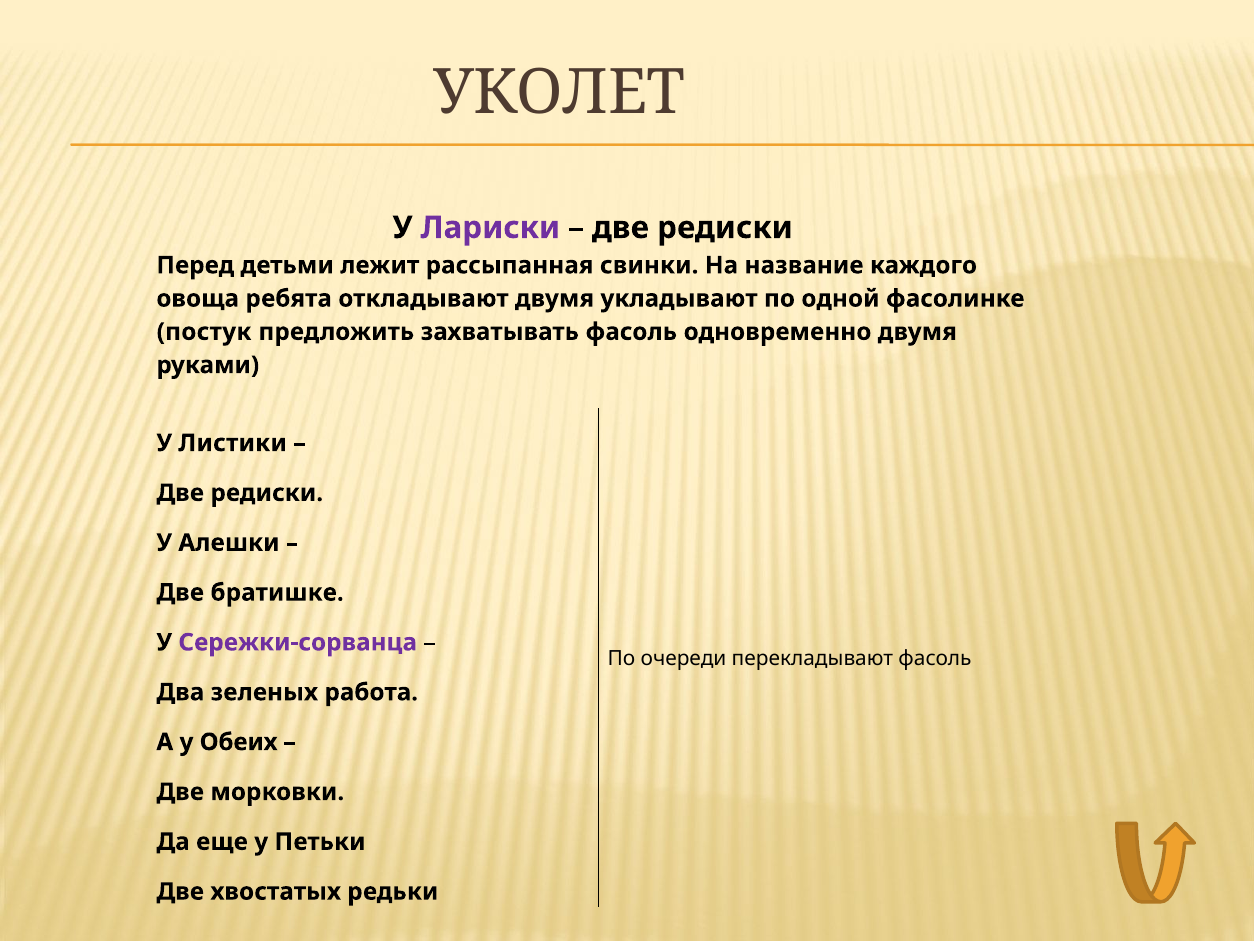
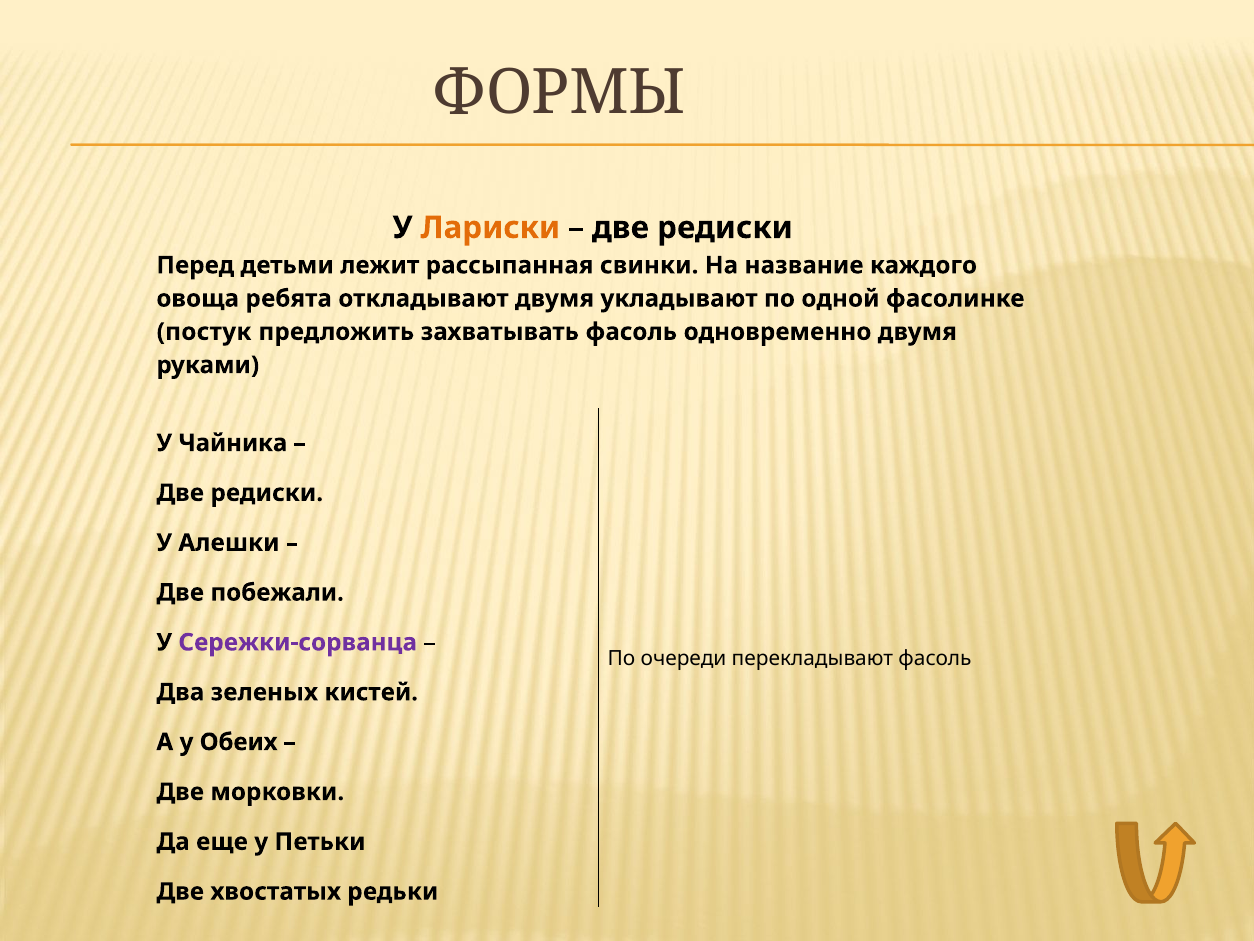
УКОЛЕТ: УКОЛЕТ -> ФОРМЫ (560, 93)
Лариски colour: purple -> orange (490, 228)
Листики: Листики -> Чайника (233, 443)
братишке: братишке -> побежали (277, 592)
работа: работа -> кистей (371, 692)
